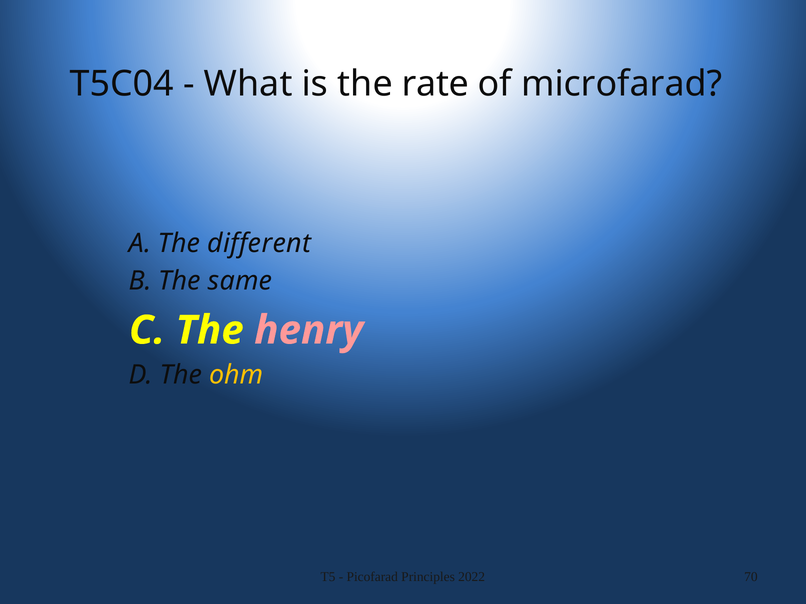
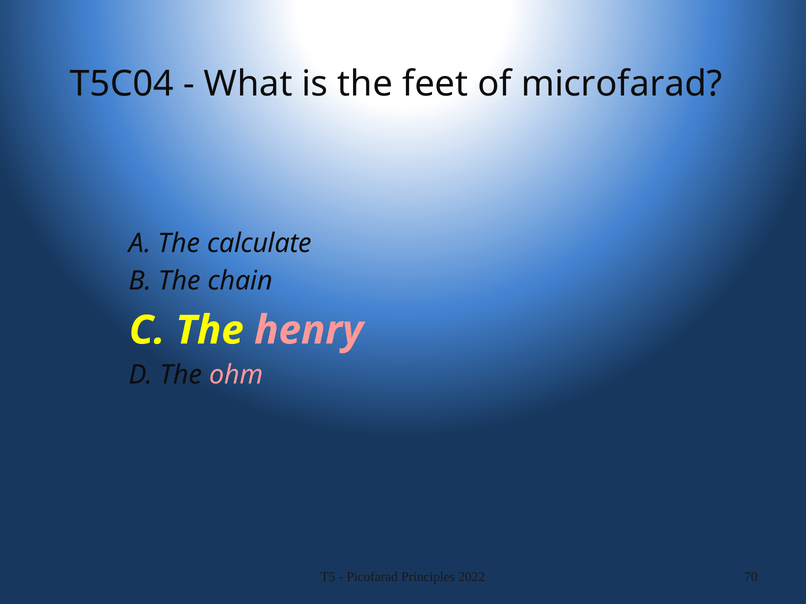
rate: rate -> feet (435, 84)
different: different -> calculate (259, 244)
same: same -> chain (240, 281)
ohm colour: yellow -> pink (236, 375)
